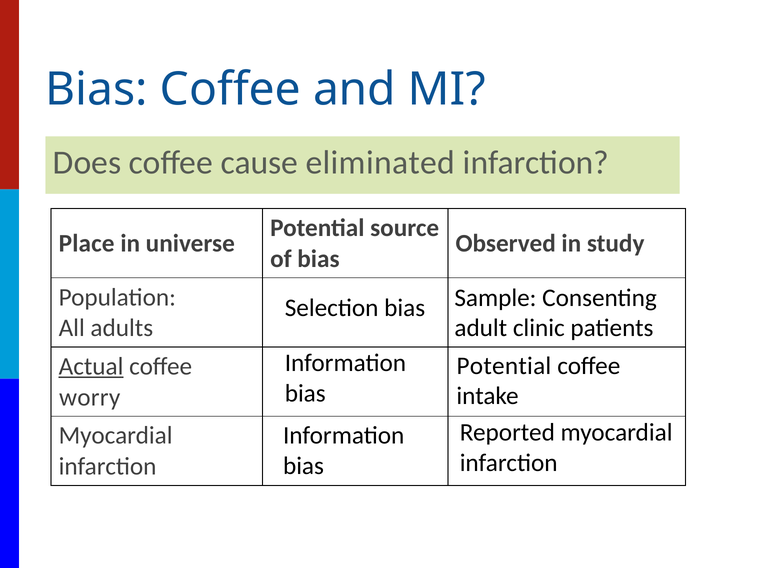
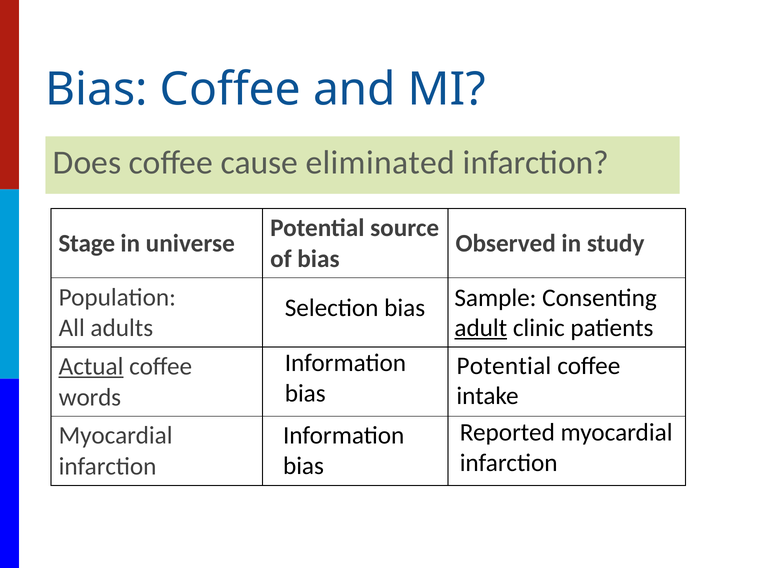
Place: Place -> Stage (87, 243)
adult underline: none -> present (481, 328)
worry: worry -> words (90, 397)
